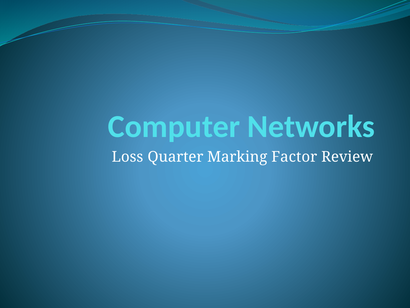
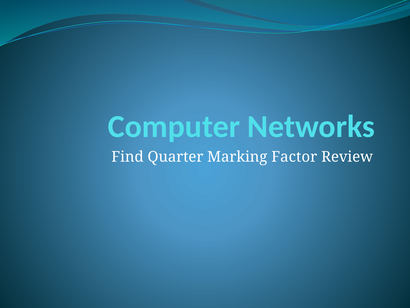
Loss: Loss -> Find (128, 157)
